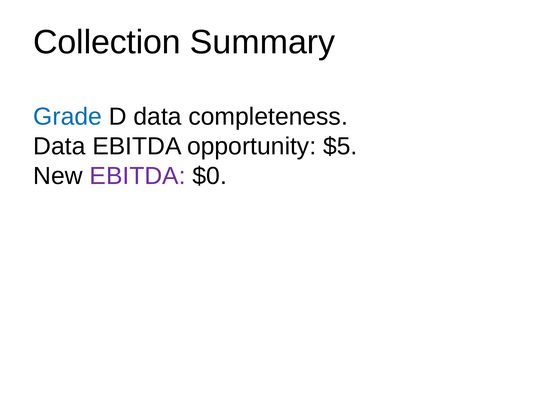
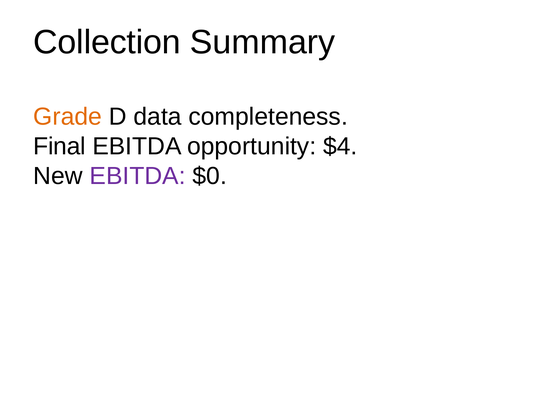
Grade colour: blue -> orange (68, 117)
Data: Data -> Final (59, 146)
$5: $5 -> $4 (340, 146)
